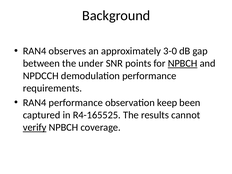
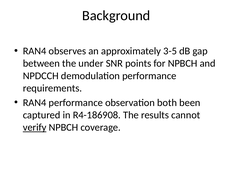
3-0: 3-0 -> 3-5 (170, 51)
NPBCH underline: present -> none (183, 63)
keep: keep -> both (167, 103)
R4-165525: R4-165525 -> R4-186908 (97, 115)
